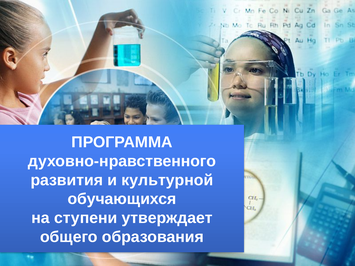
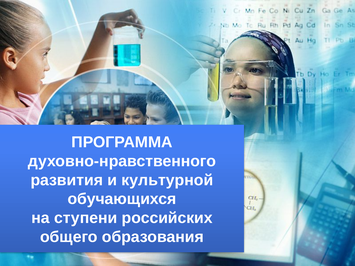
утверждает: утверждает -> российских (167, 218)
